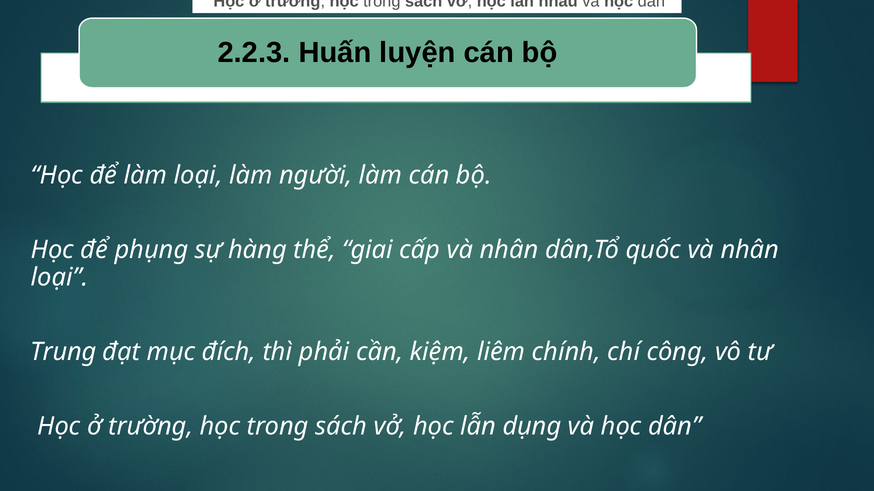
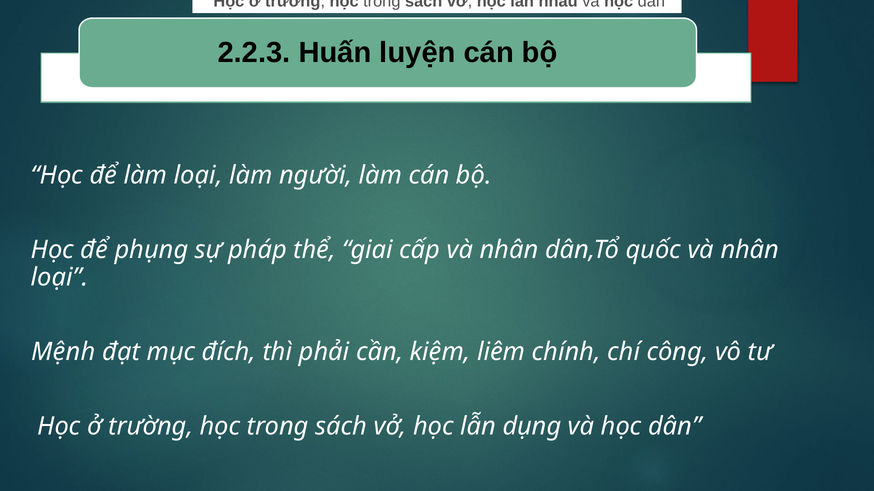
hàng: hàng -> pháp (258, 250)
Trung: Trung -> Mệnh (63, 352)
